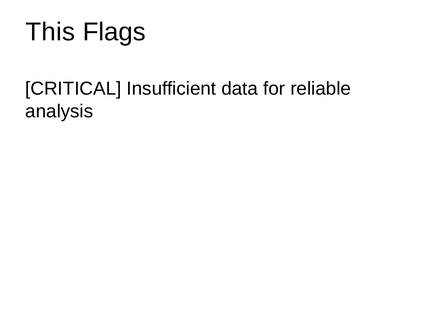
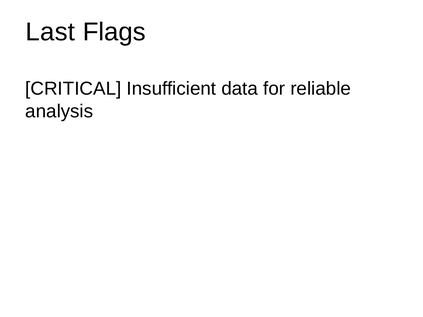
This: This -> Last (50, 32)
